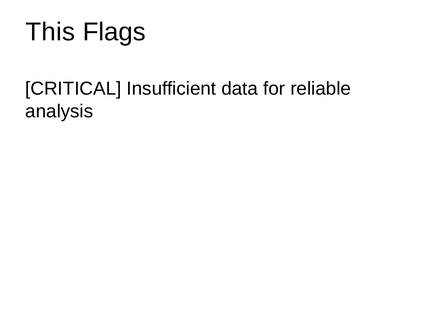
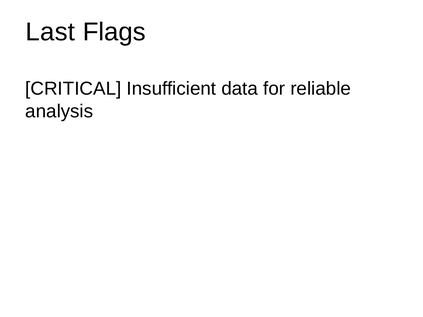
This: This -> Last (50, 32)
